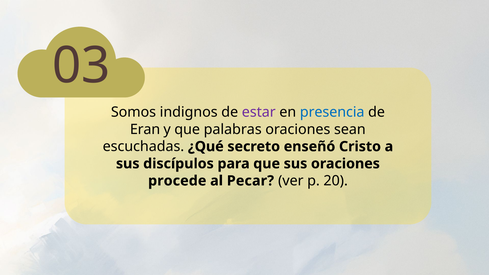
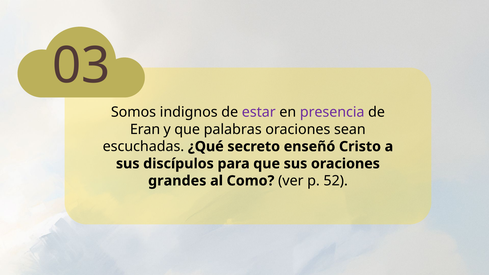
presencia colour: blue -> purple (332, 112)
procede: procede -> grandes (177, 181)
Pecar: Pecar -> Como (250, 181)
20: 20 -> 52 (336, 181)
